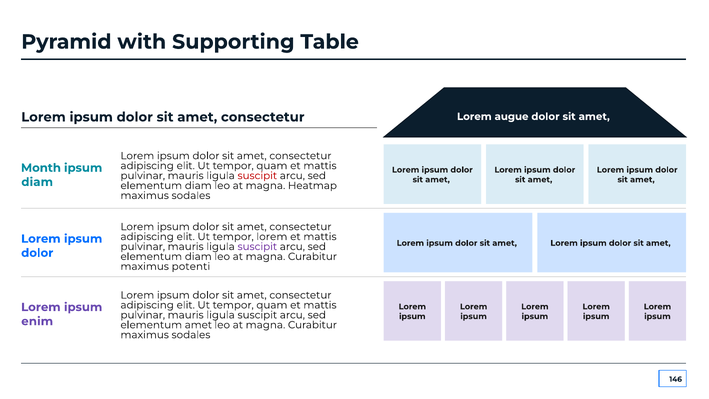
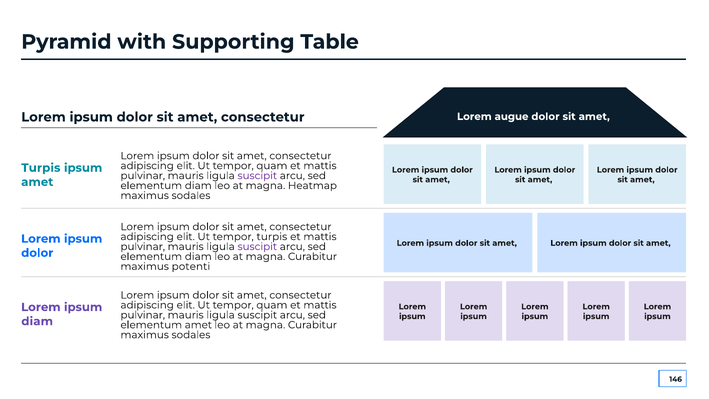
Month: Month -> Turpis (41, 168)
suscipit colour: red -> purple (257, 176)
diam: diam -> amet (37, 182)
tempor lorem: lorem -> turpis (272, 237)
enim: enim -> diam (37, 321)
